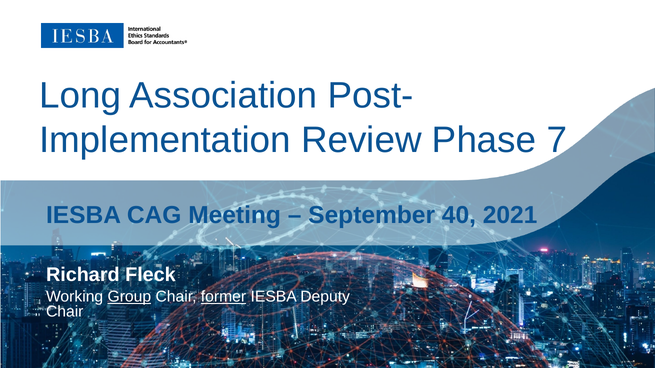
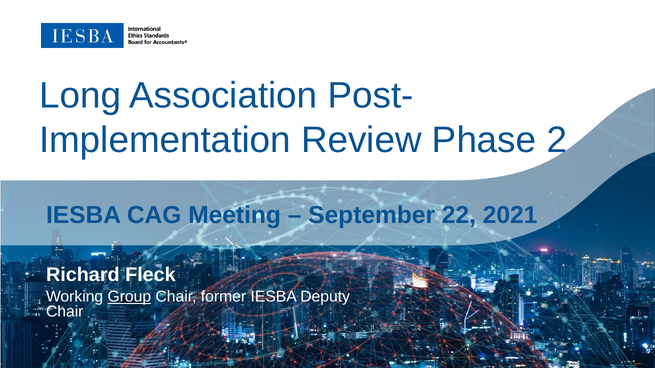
7: 7 -> 2 (557, 140)
40: 40 -> 22 (459, 215)
former underline: present -> none (224, 297)
